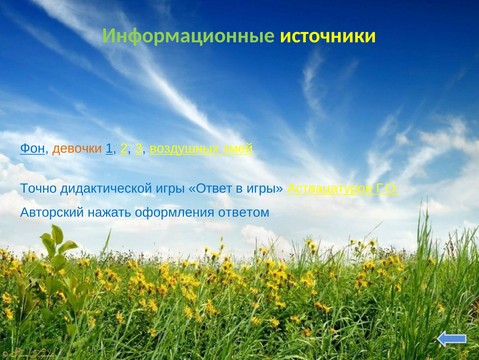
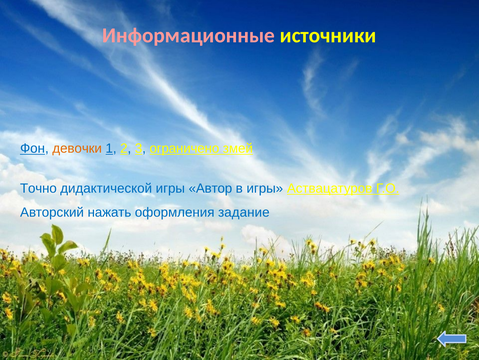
Информационные colour: light green -> pink (189, 35)
воздушных: воздушных -> ограничено (184, 148)
Ответ: Ответ -> Автор (210, 188)
ответом: ответом -> задание (244, 212)
